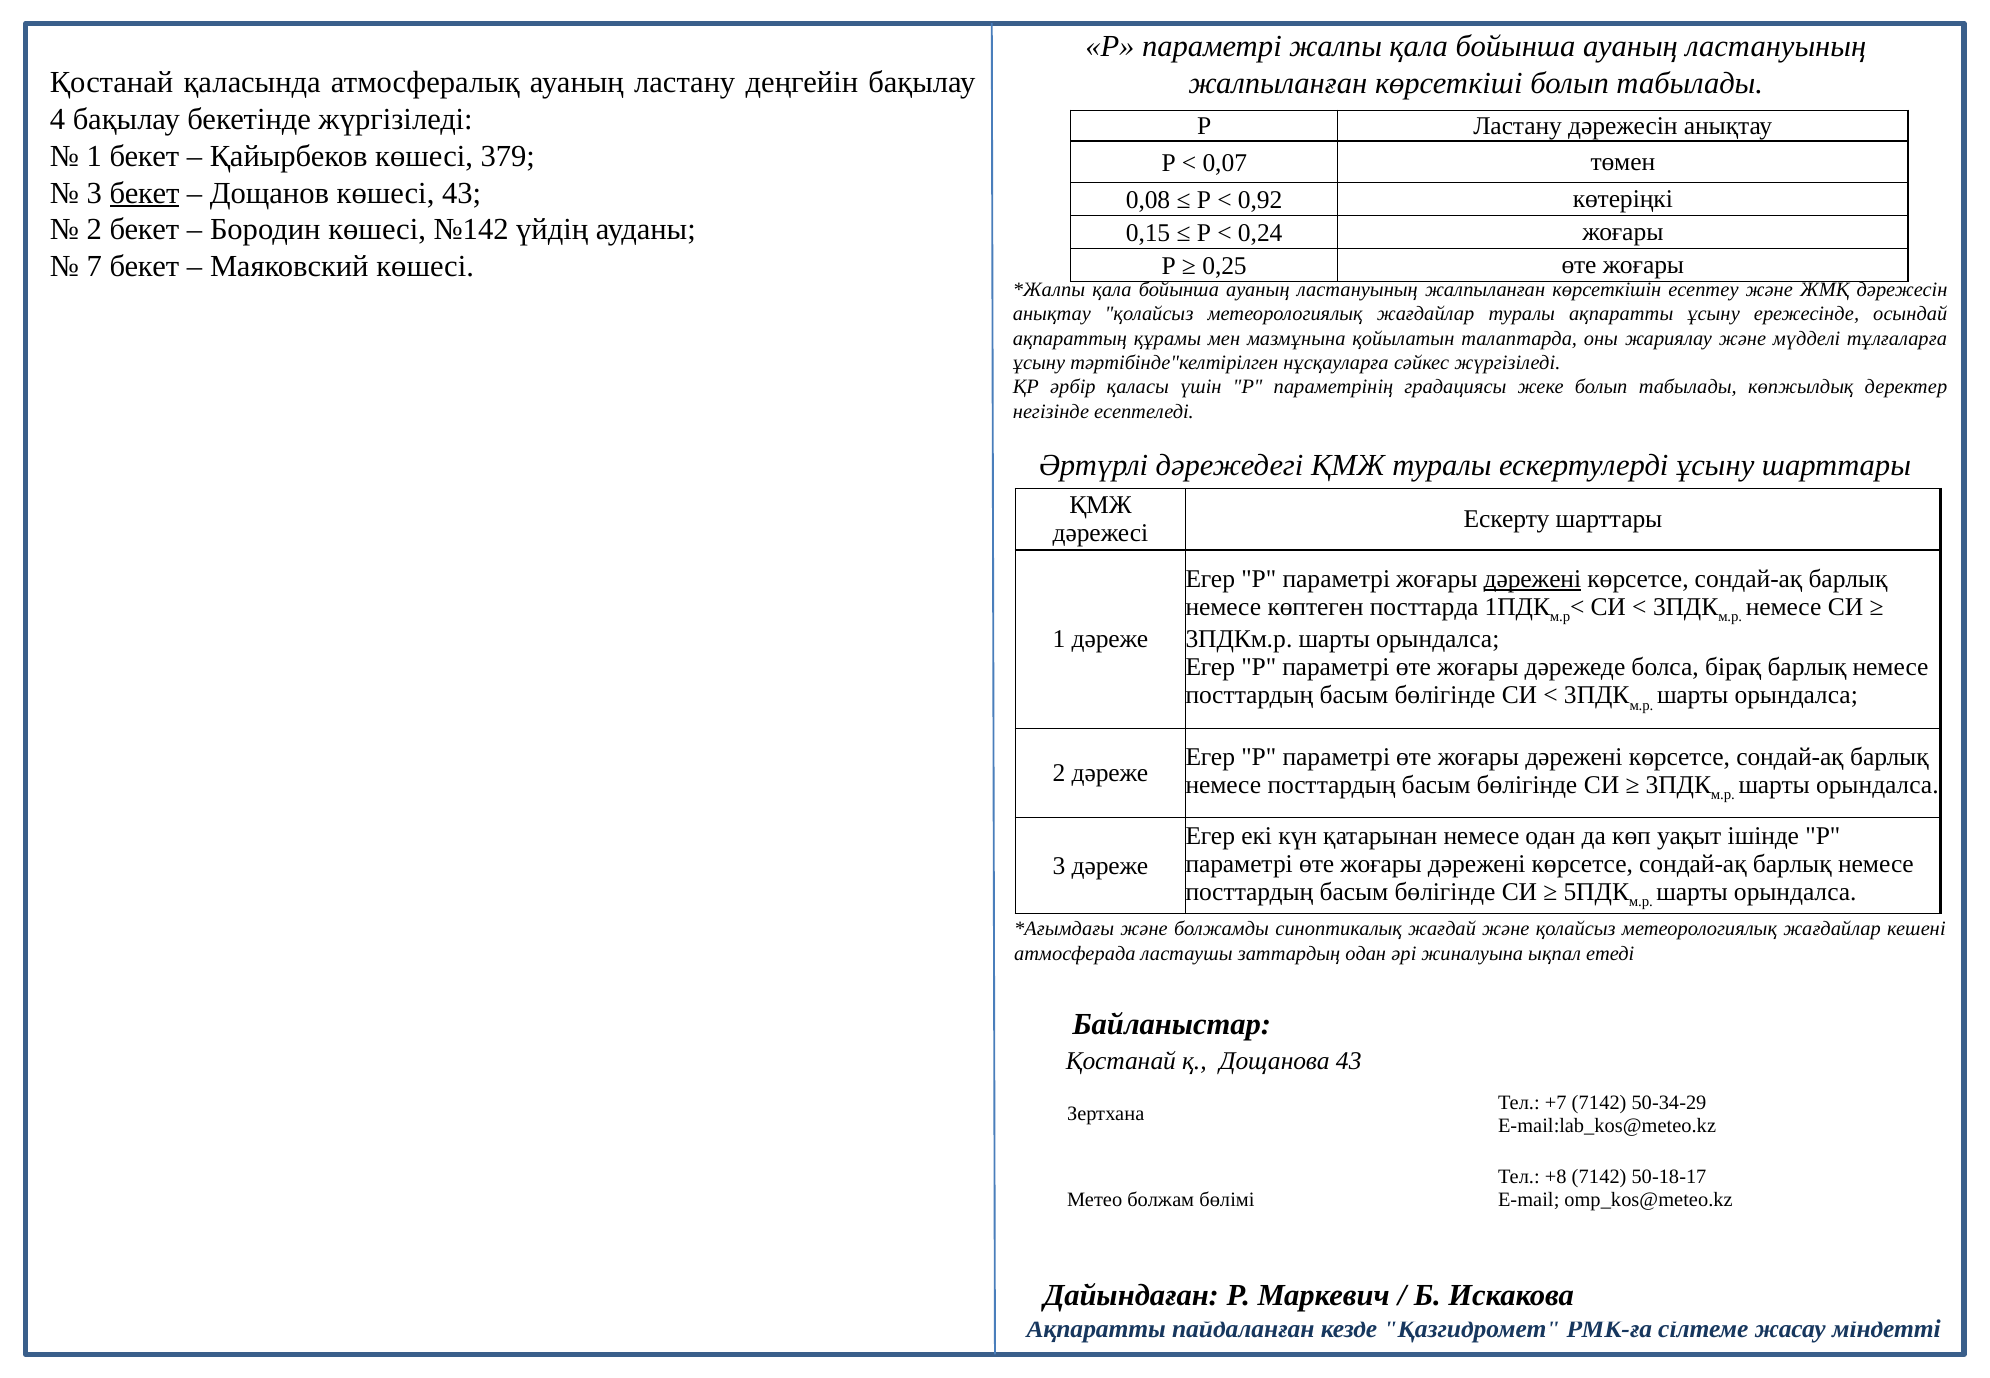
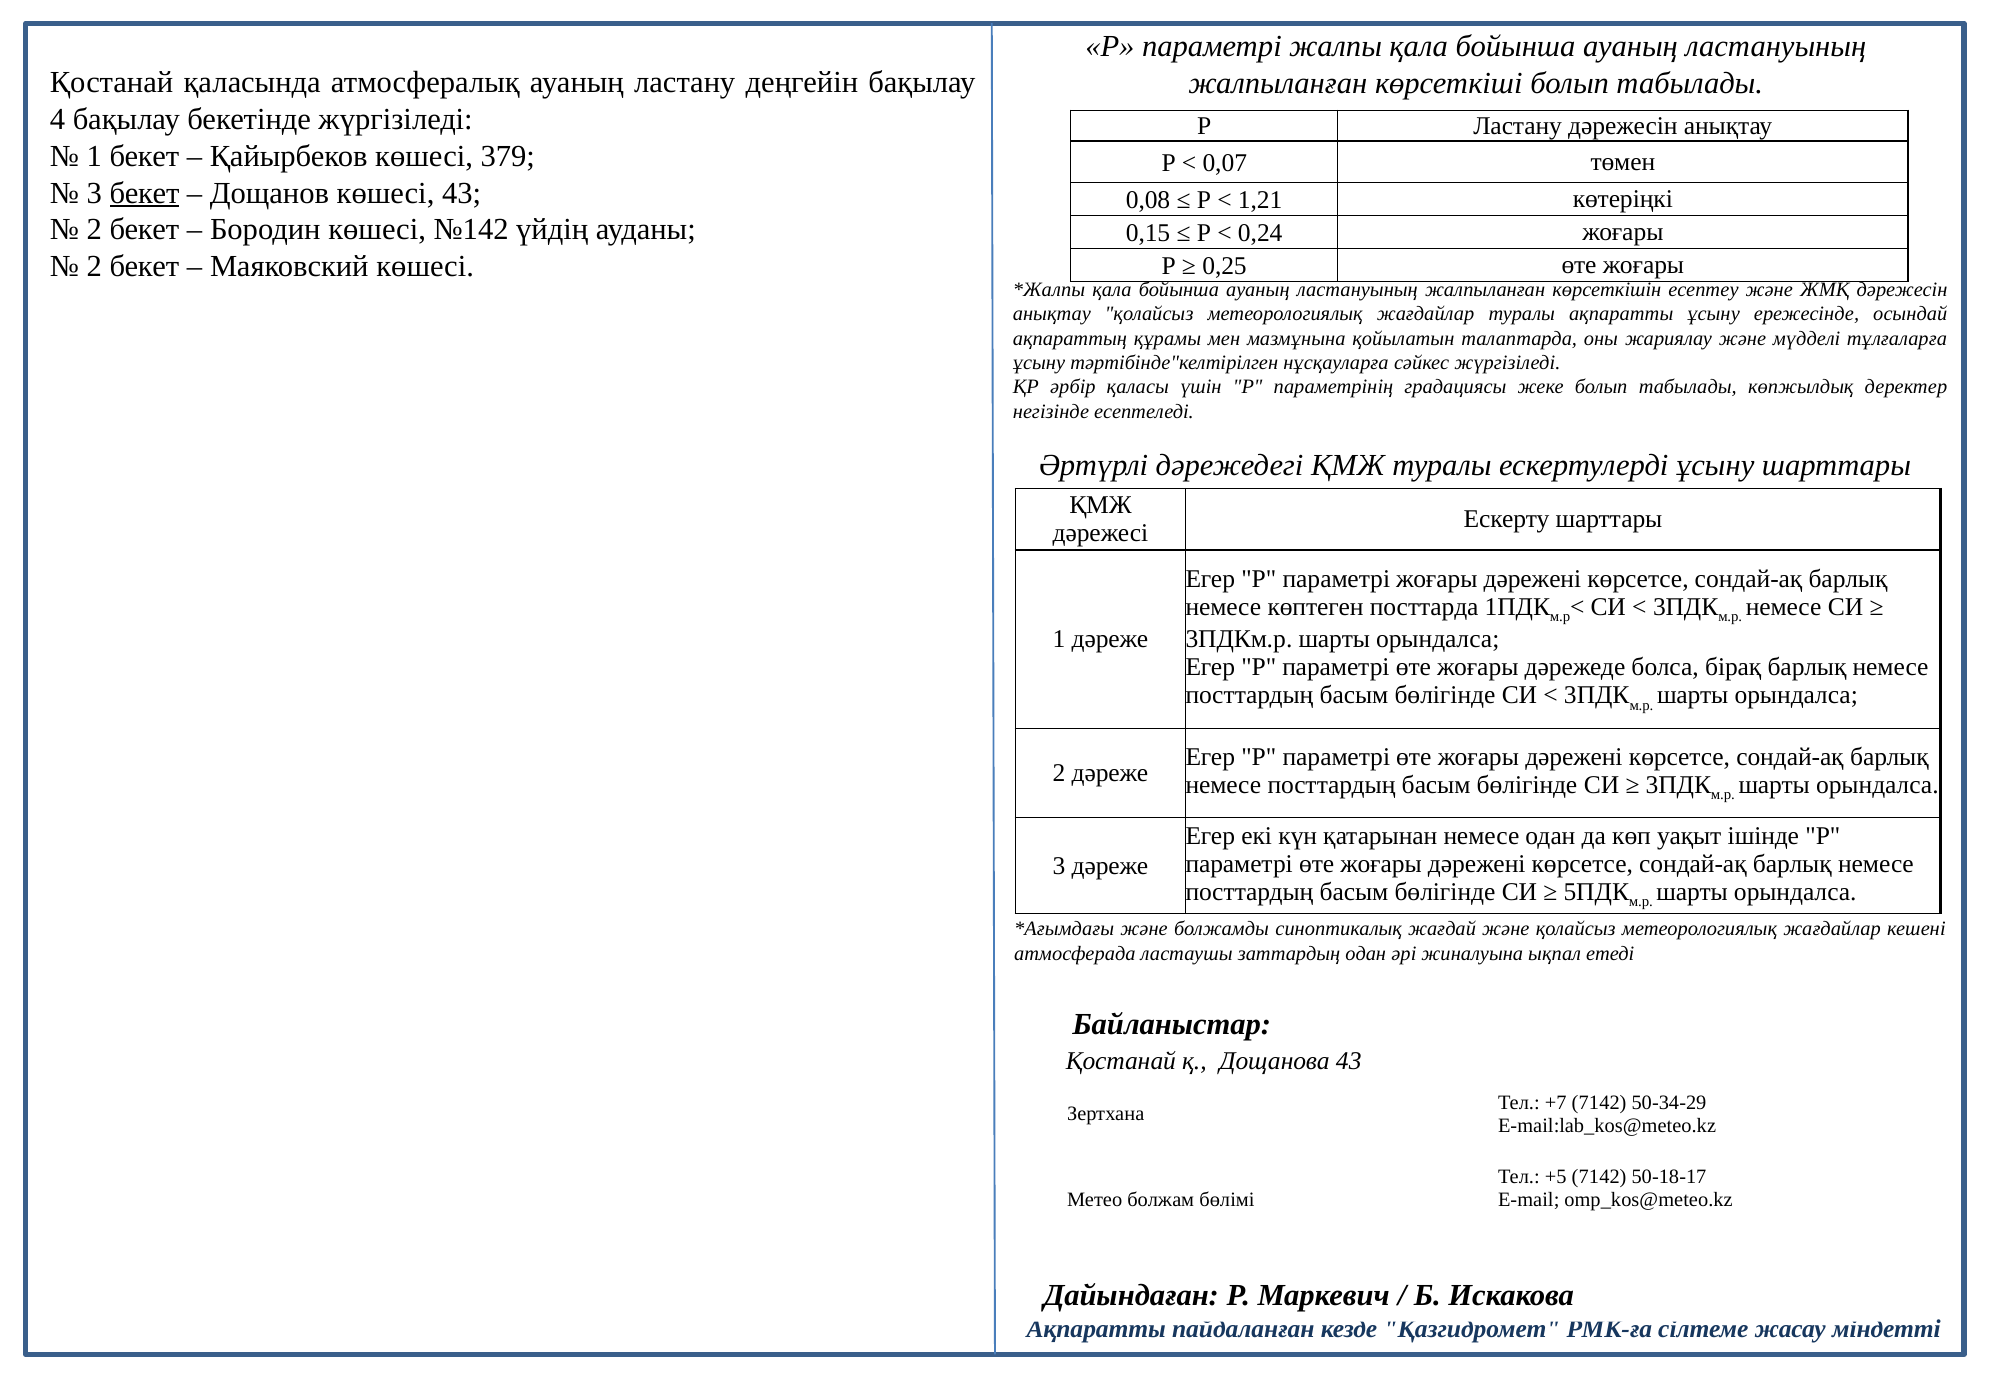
0,92: 0,92 -> 1,21 (1260, 200)
7: 7 -> 2 (94, 266)
дәрежені underline: present -> none (1532, 579)
+8: +8 -> +5 (1556, 1177)
